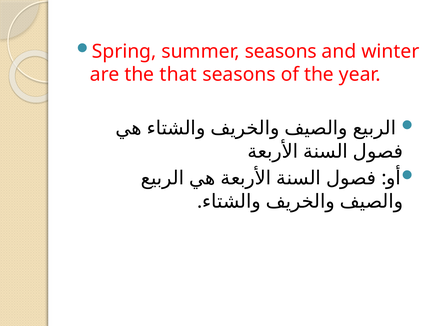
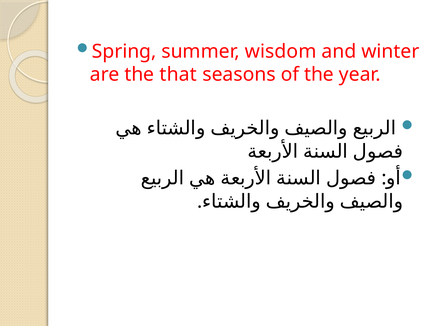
summer seasons: seasons -> wisdom (281, 51)
